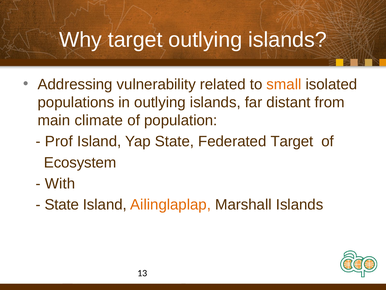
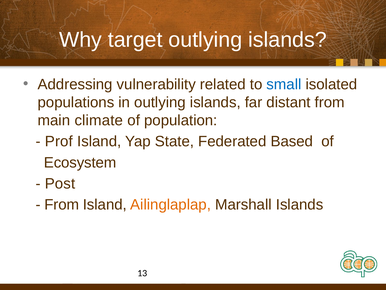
small colour: orange -> blue (284, 84)
Federated Target: Target -> Based (292, 141)
With: With -> Post (60, 183)
State: State -> From (62, 204)
